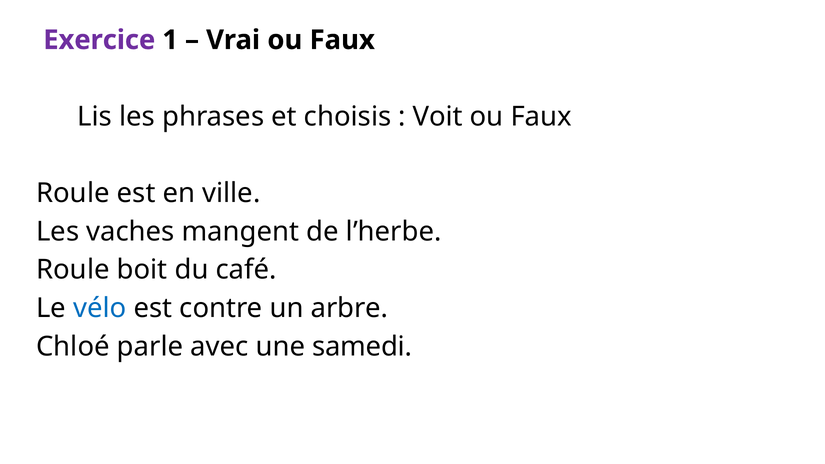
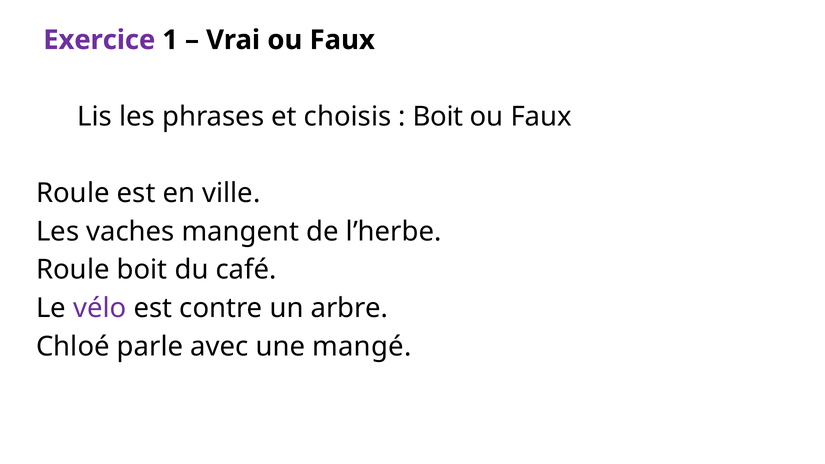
Voit: Voit -> Boit (438, 117)
vélo colour: blue -> purple (100, 308)
samedi: samedi -> mangé (362, 347)
